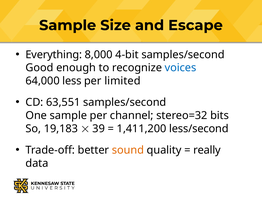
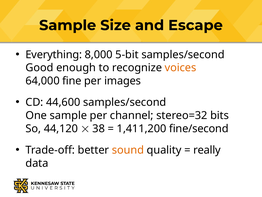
4-bit: 4-bit -> 5-bit (127, 54)
voices colour: blue -> orange (181, 68)
less: less -> fine (72, 81)
limited: limited -> images (123, 81)
63,551: 63,551 -> 44,600 (63, 102)
19,183: 19,183 -> 44,120 (61, 128)
39: 39 -> 38 (99, 128)
less/second: less/second -> fine/second (199, 128)
